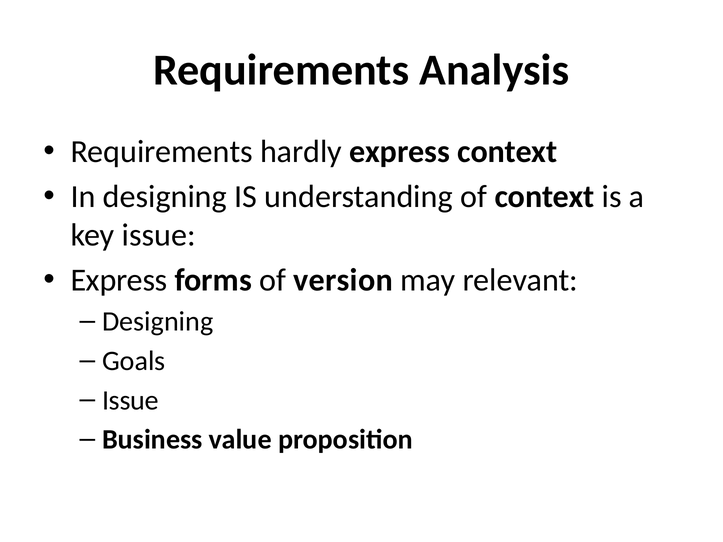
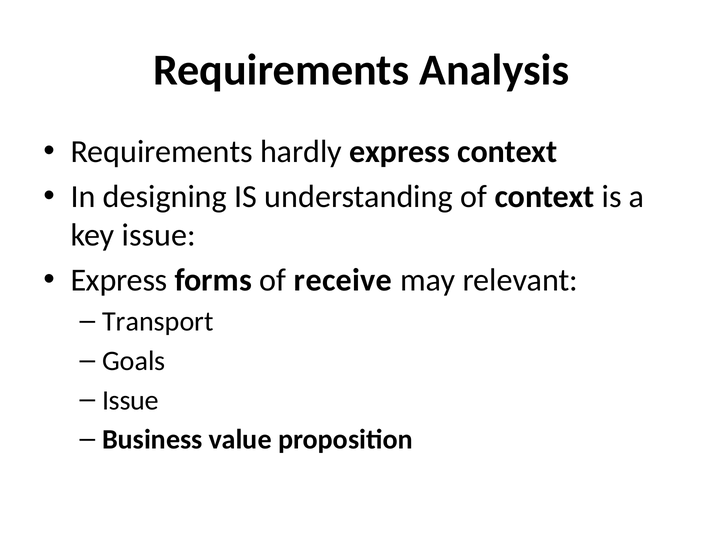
version: version -> receive (343, 280)
Designing: Designing -> Transport (158, 322)
